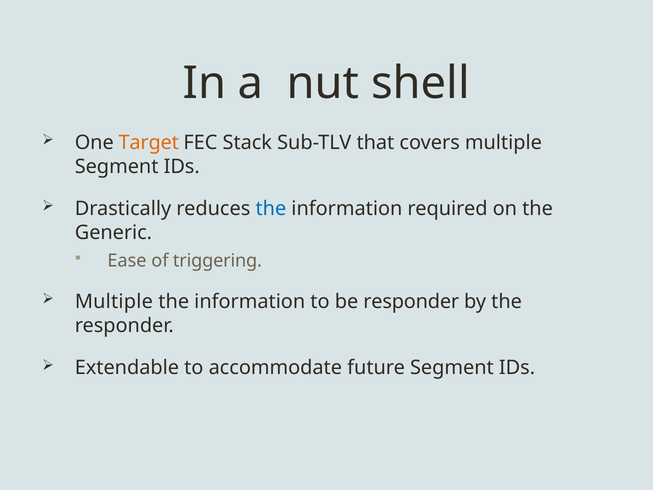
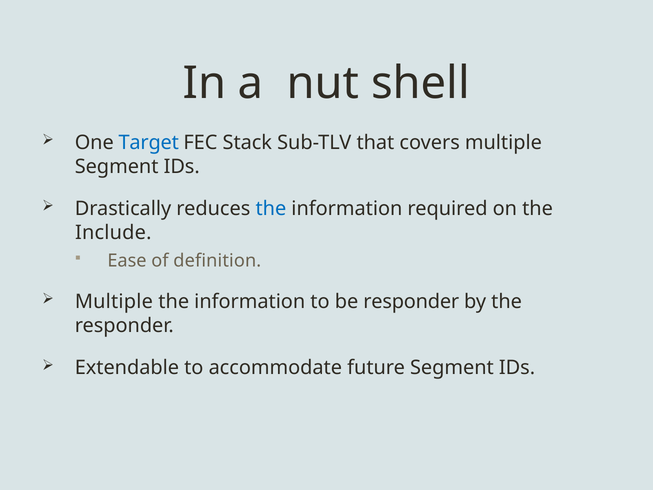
Target colour: orange -> blue (149, 142)
Generic: Generic -> Include (113, 232)
triggering: triggering -> definition (217, 261)
